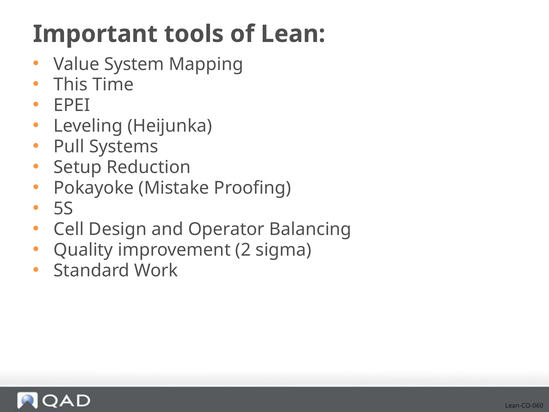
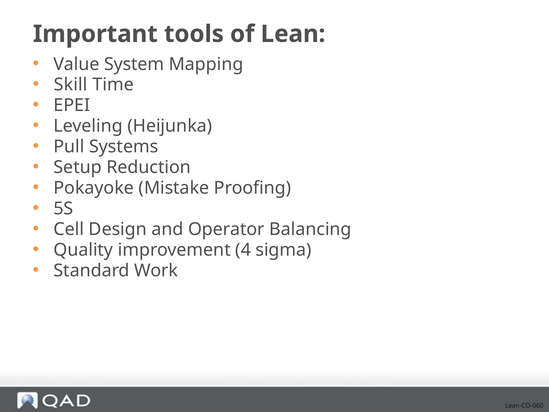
This: This -> Skill (71, 85)
2: 2 -> 4 (243, 250)
